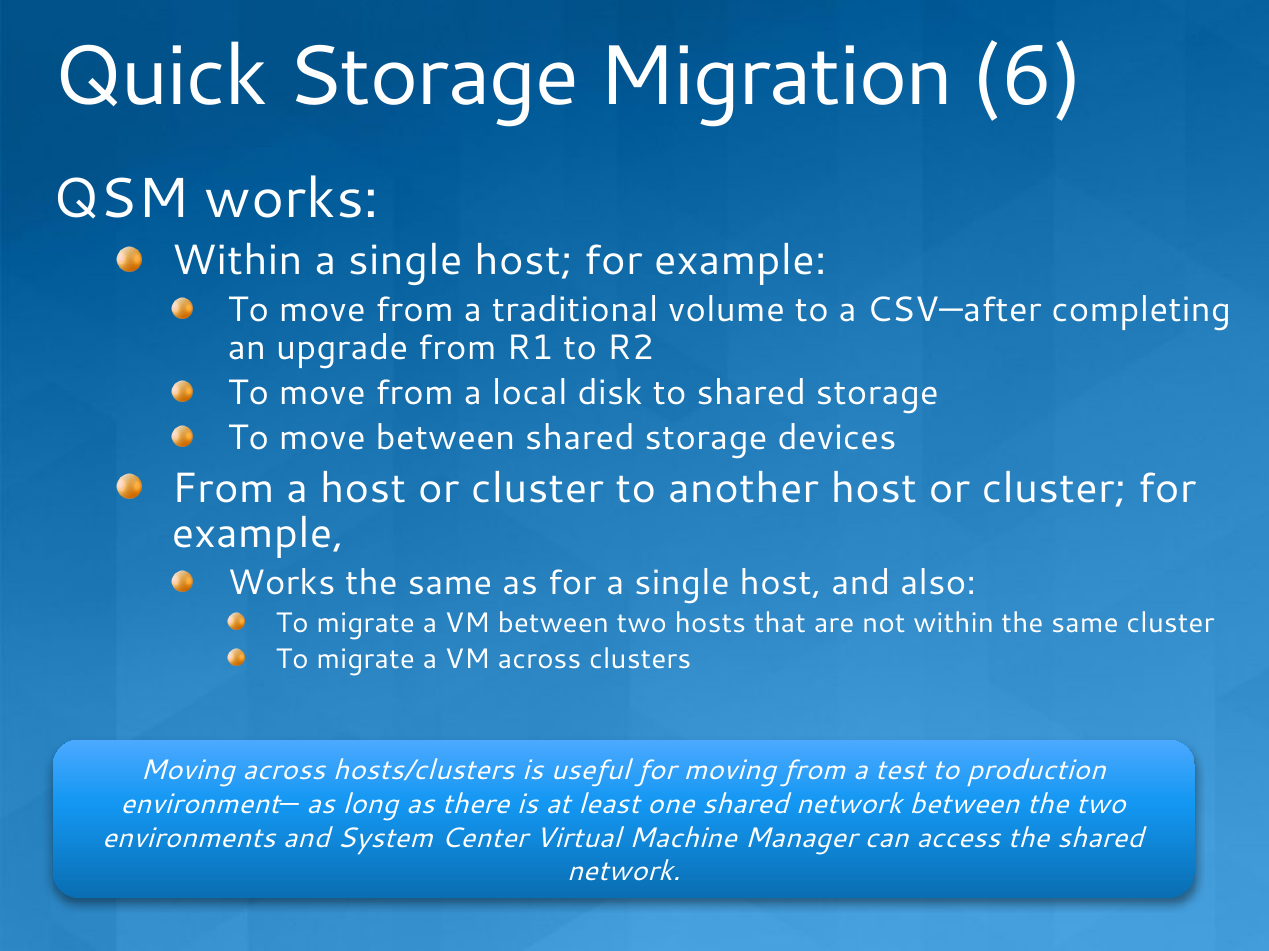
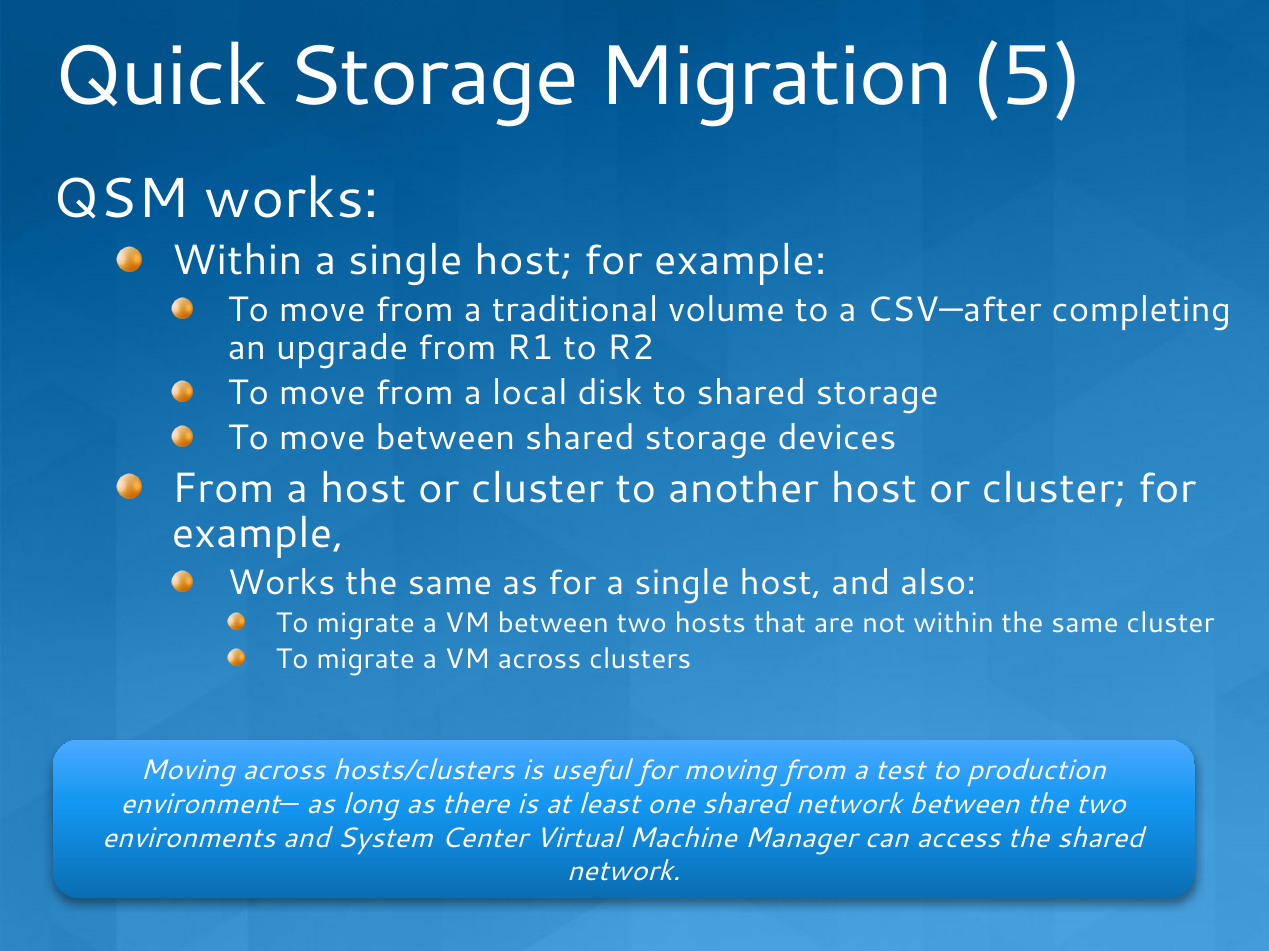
6: 6 -> 5 (1027, 77)
